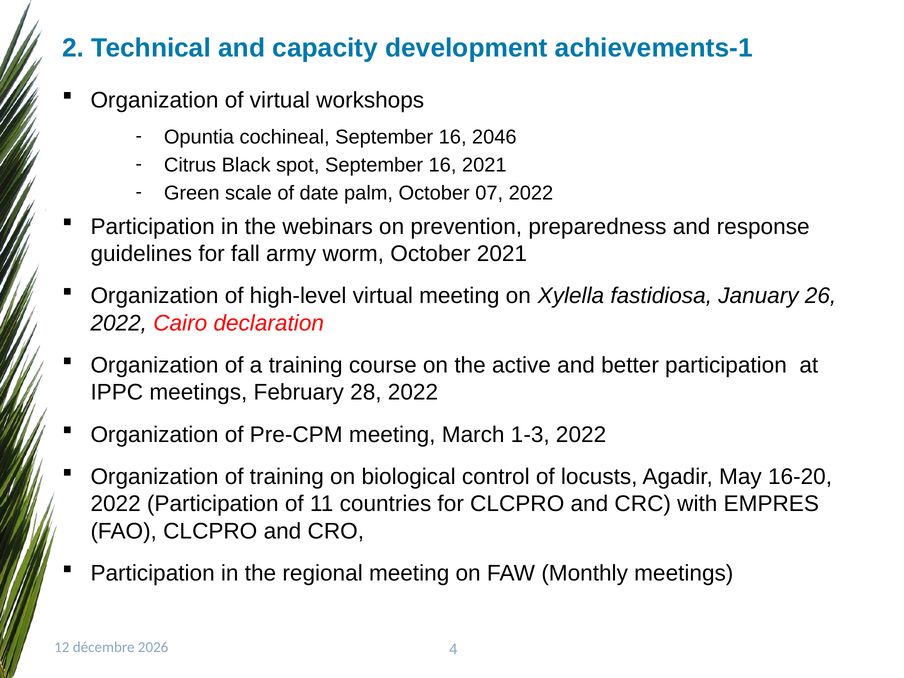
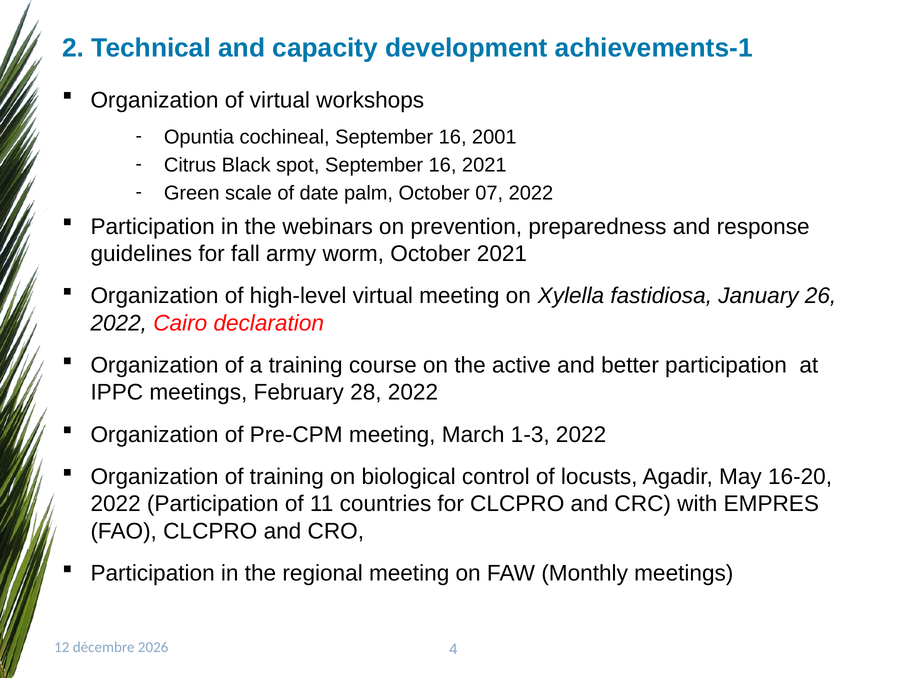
2046: 2046 -> 2001 (494, 137)
